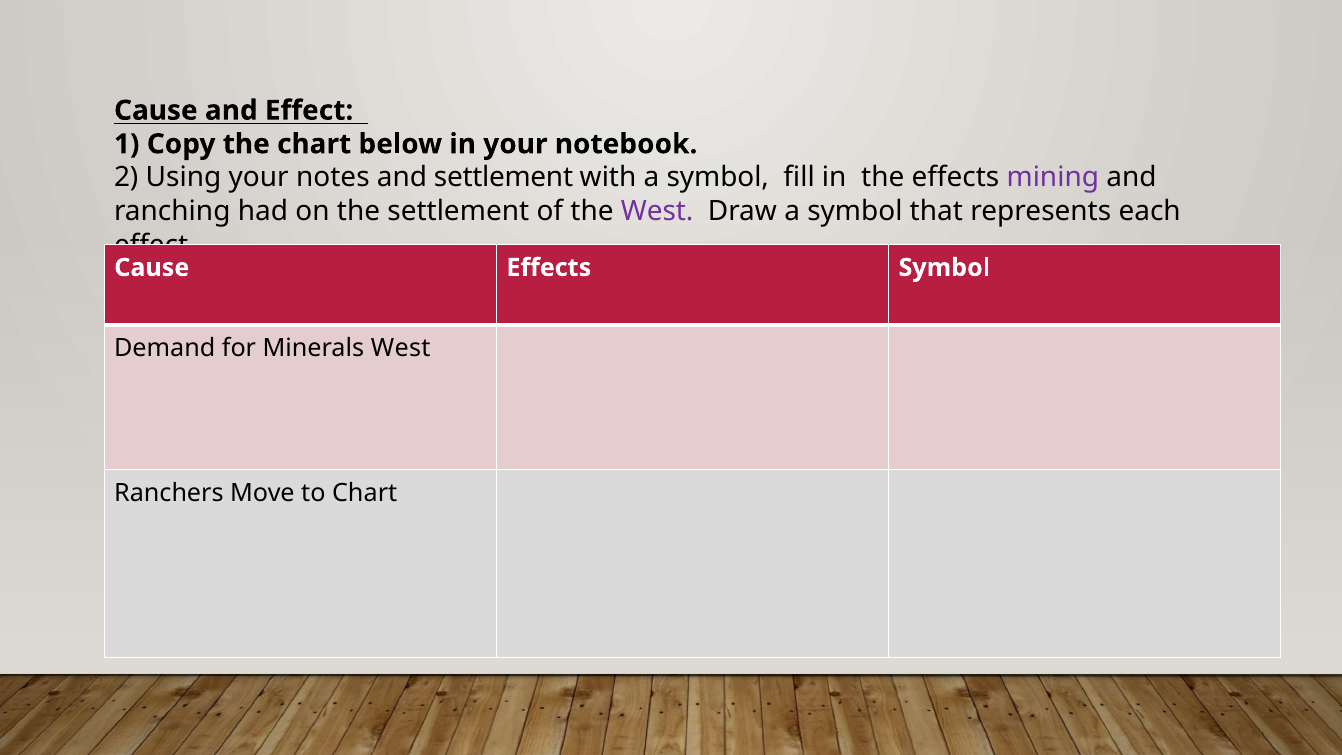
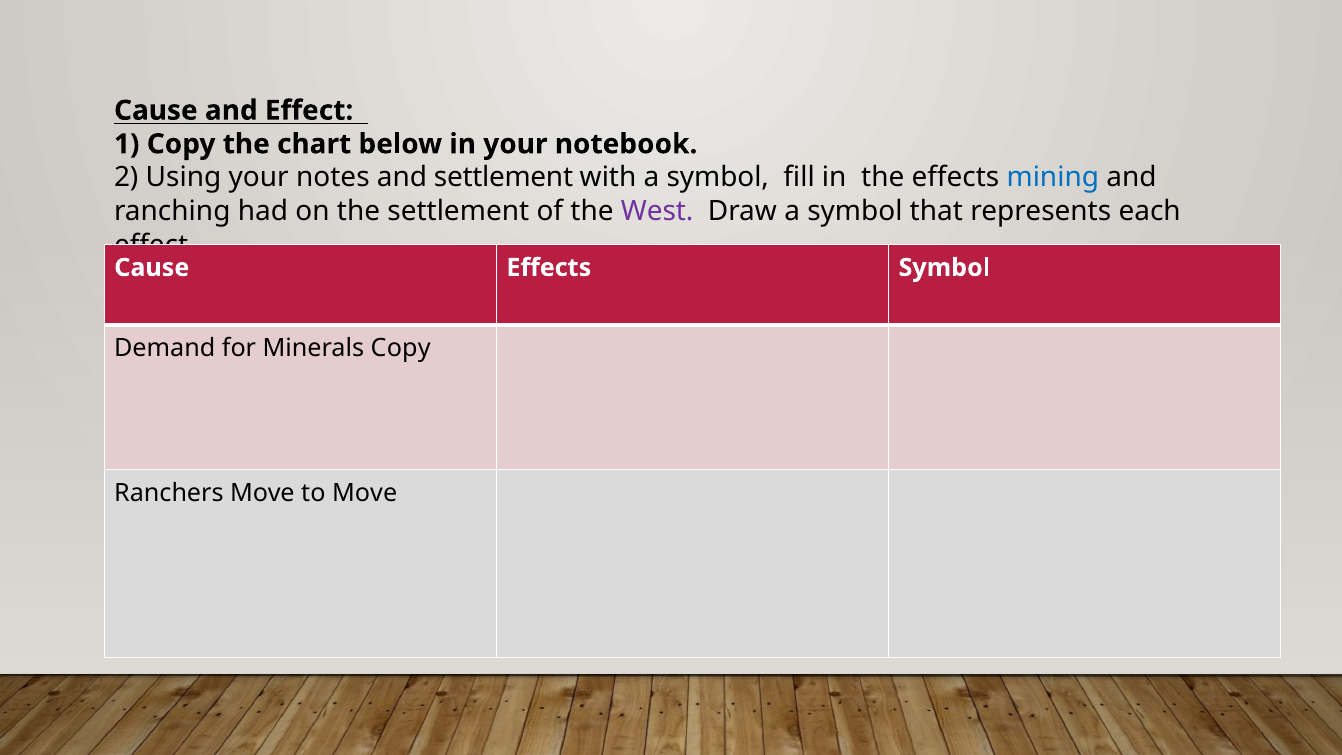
mining colour: purple -> blue (1053, 178)
Minerals West: West -> Copy (401, 349)
to Chart: Chart -> Move (365, 493)
